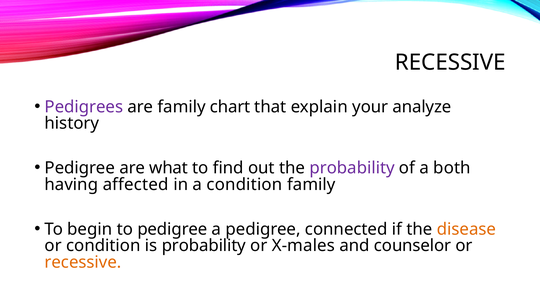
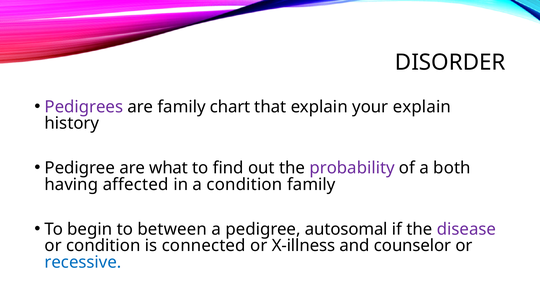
RECESSIVE: RECESSIVE -> DISORDER (450, 62)
your analyze: analyze -> explain (422, 107)
to pedigree: pedigree -> between (172, 229)
connected: connected -> autosomal (346, 229)
disease colour: orange -> purple (467, 229)
is probability: probability -> connected (204, 245)
X-males: X-males -> X-illness (303, 245)
recessive colour: orange -> blue (83, 262)
